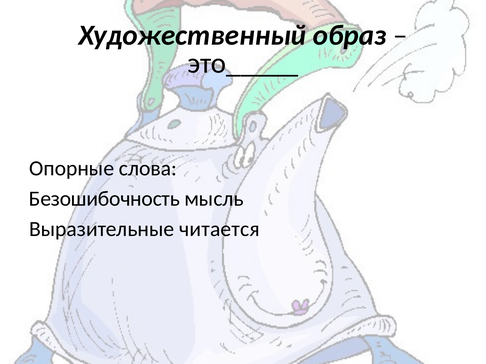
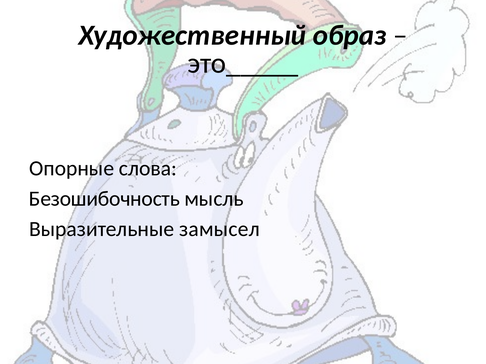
читается: читается -> замысел (219, 229)
